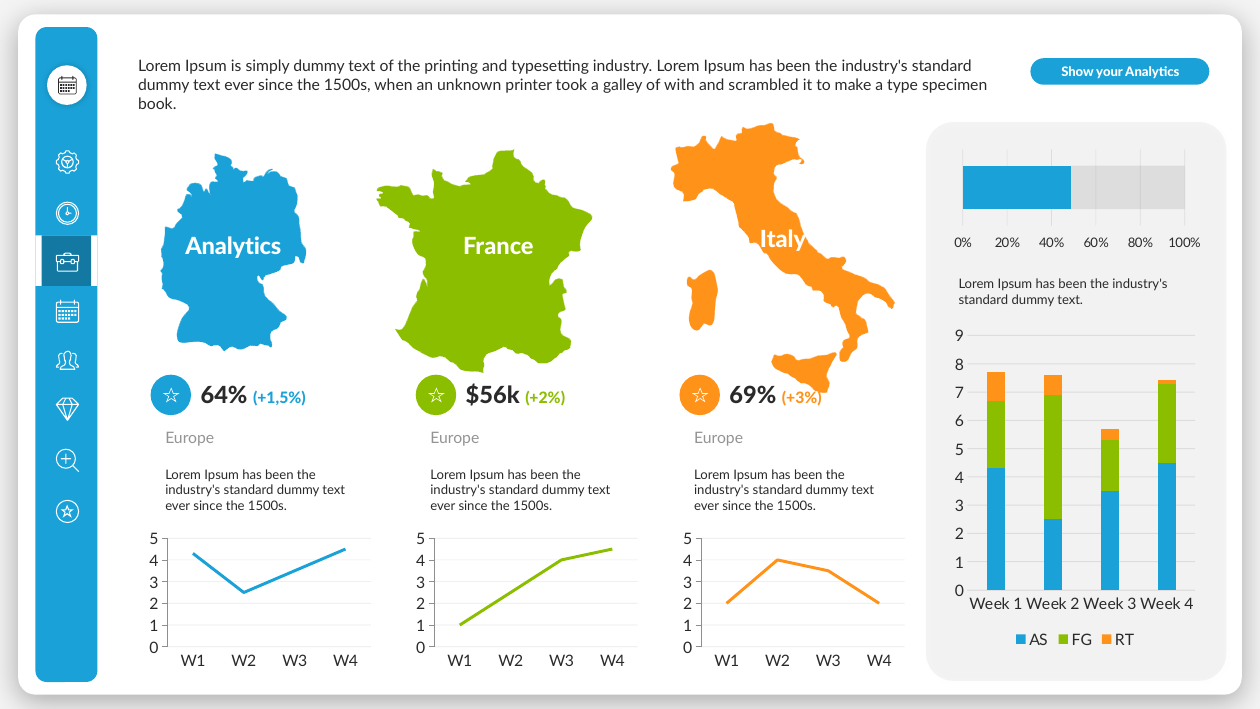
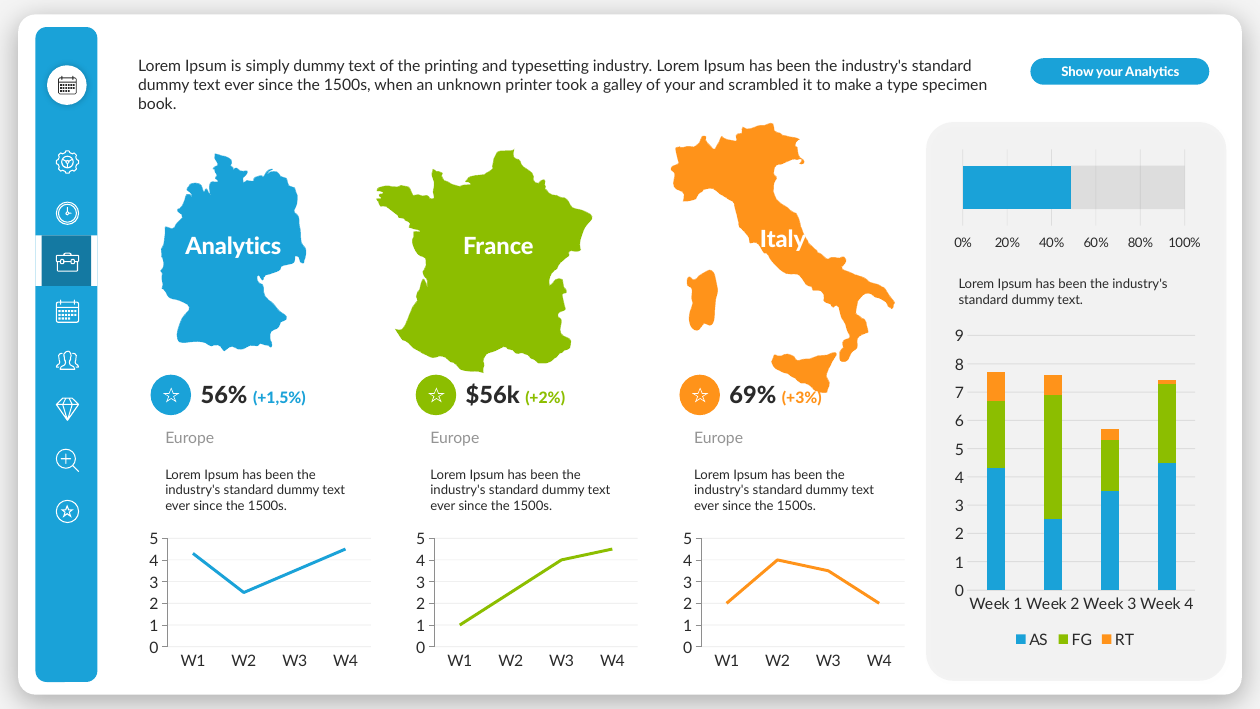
of with: with -> your (680, 85)
64%: 64% -> 56% (224, 395)
